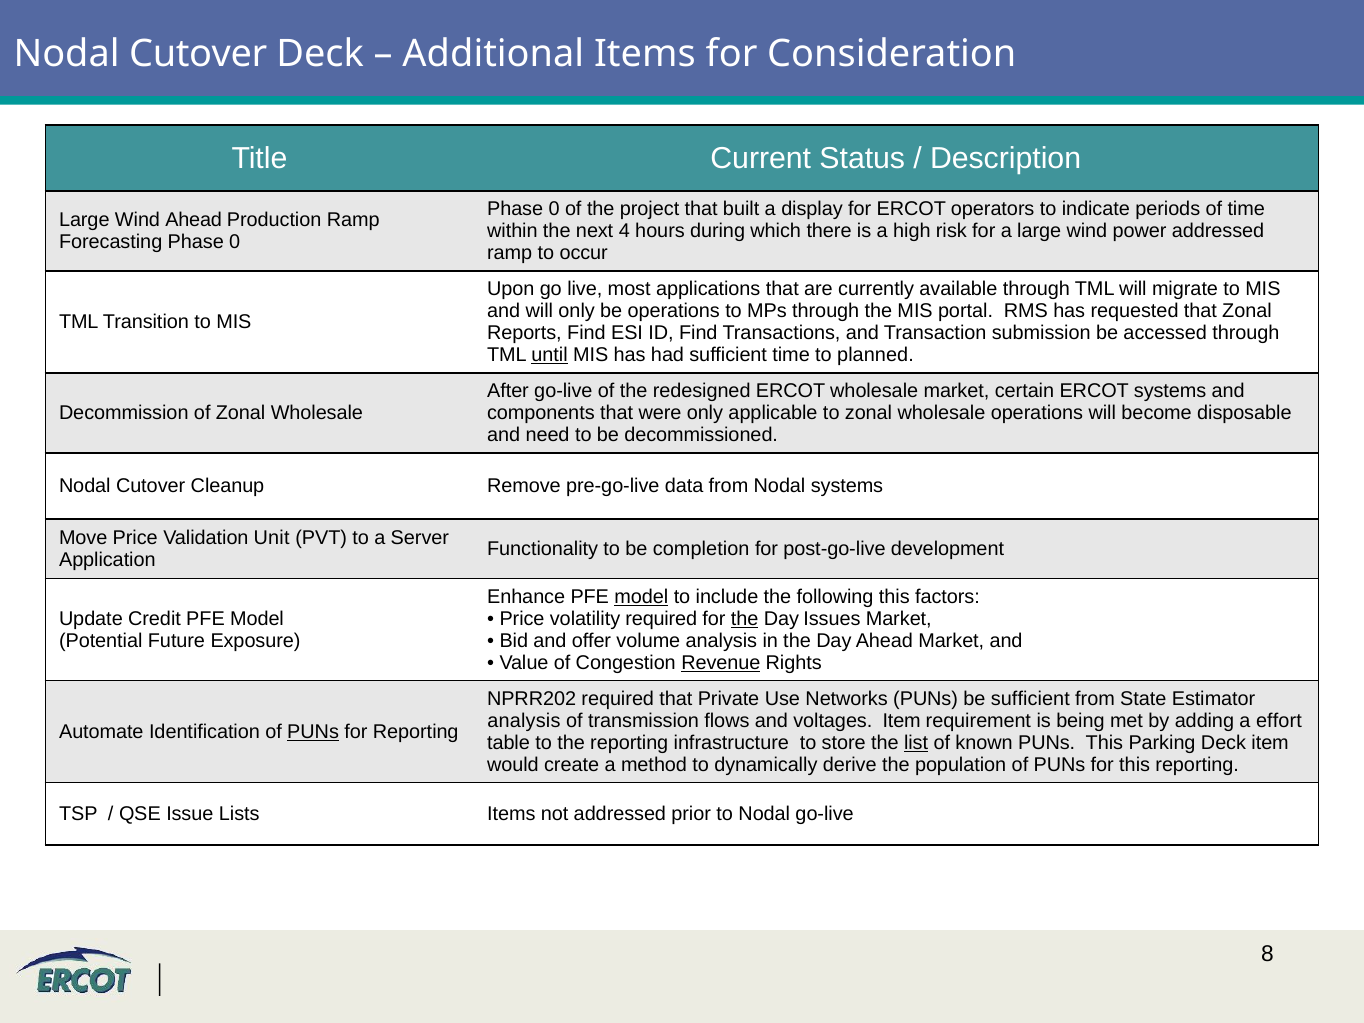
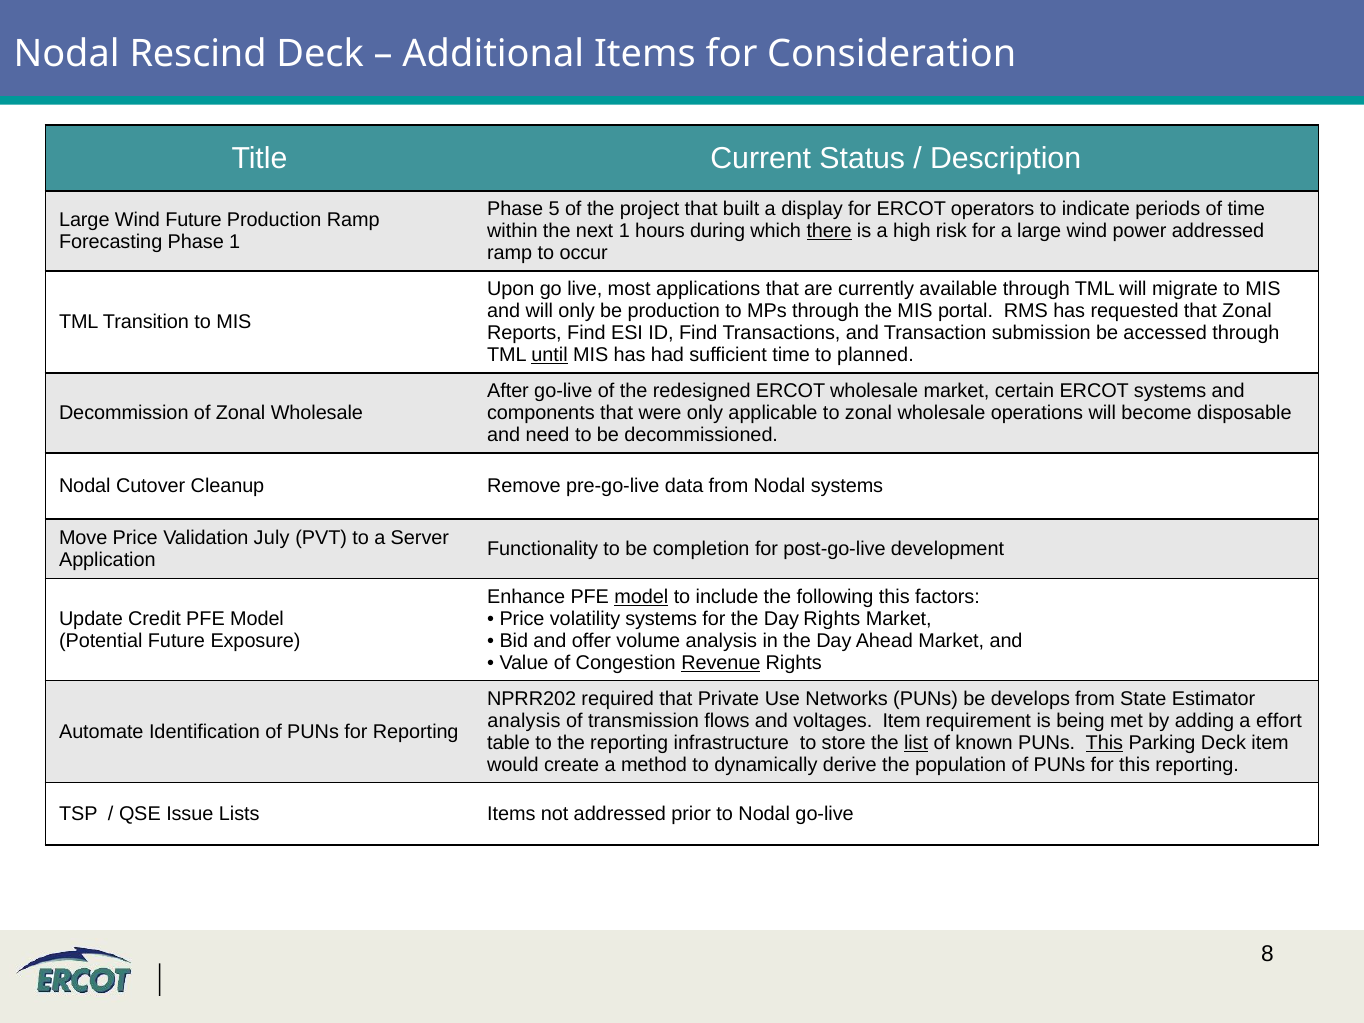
Cutover: Cutover -> Rescind (198, 54)
0: 0 -> 5 (554, 209)
Wind Ahead: Ahead -> Future (194, 220)
next 4: 4 -> 1 (624, 231)
there underline: none -> present (829, 231)
Forecasting Phase 0: 0 -> 1 (235, 242)
be operations: operations -> production (674, 311)
Unit: Unit -> July (272, 538)
volatility required: required -> systems (661, 619)
the underline: present -> none (745, 619)
Day Issues: Issues -> Rights (832, 619)
be sufficient: sufficient -> develops (1030, 699)
PUNs underline: present -> none (313, 732)
This underline: none -> present (1104, 743)
